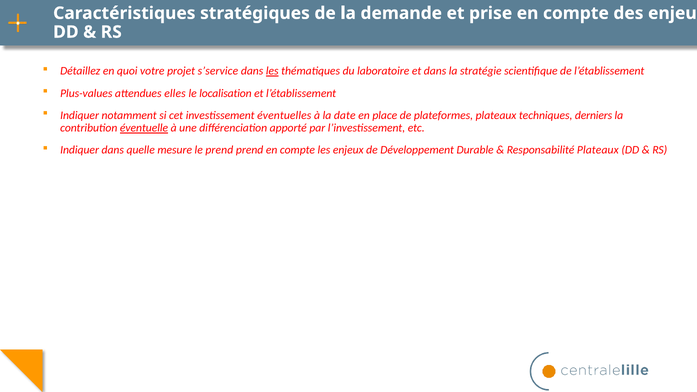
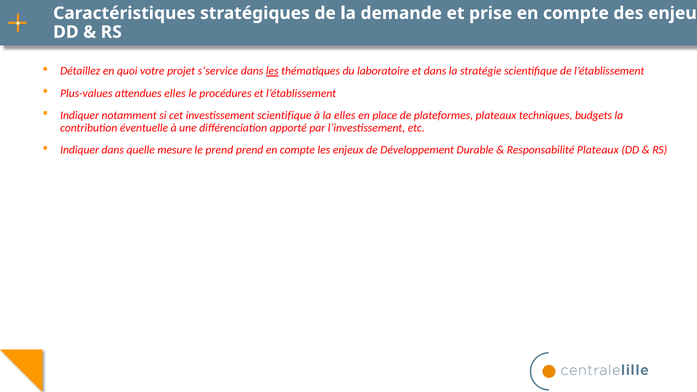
localisation: localisation -> procédures (225, 93)
investissement éventuelles: éventuelles -> scientifique (284, 115)
la date: date -> elles (345, 115)
derniers: derniers -> budgets (594, 115)
éventuelle underline: present -> none (144, 128)
